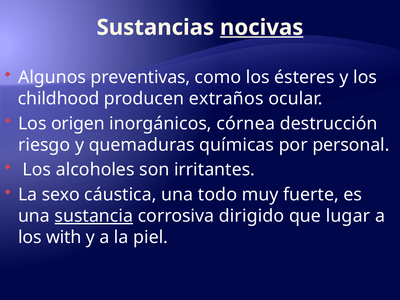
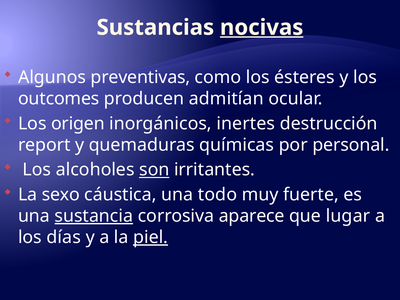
childhood: childhood -> outcomes (59, 99)
extraños: extraños -> admitían (226, 99)
córnea: córnea -> inertes (246, 123)
riesgo: riesgo -> report (44, 145)
son underline: none -> present (154, 170)
dirigido: dirigido -> aparece (252, 216)
with: with -> días (64, 237)
piel underline: none -> present (151, 237)
